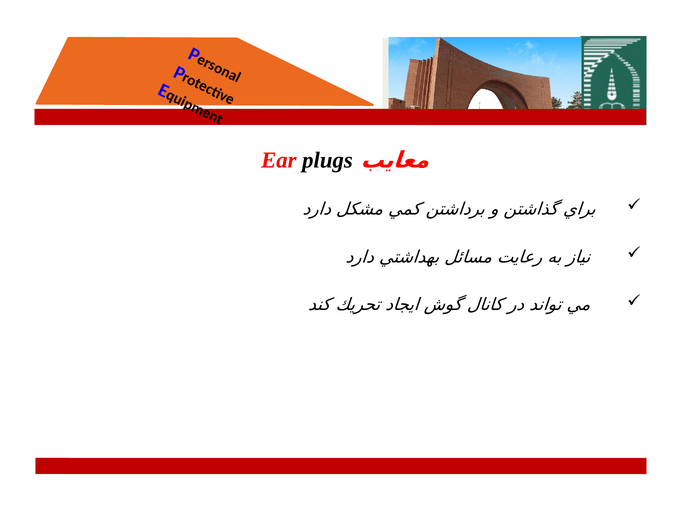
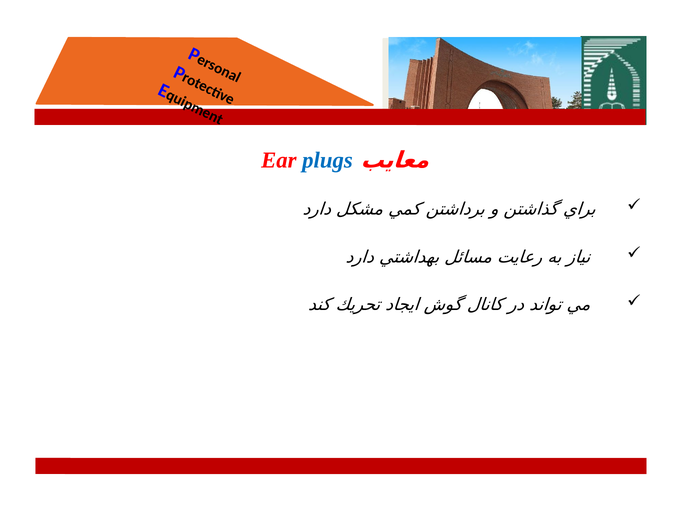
plugs colour: black -> blue (328, 160)
